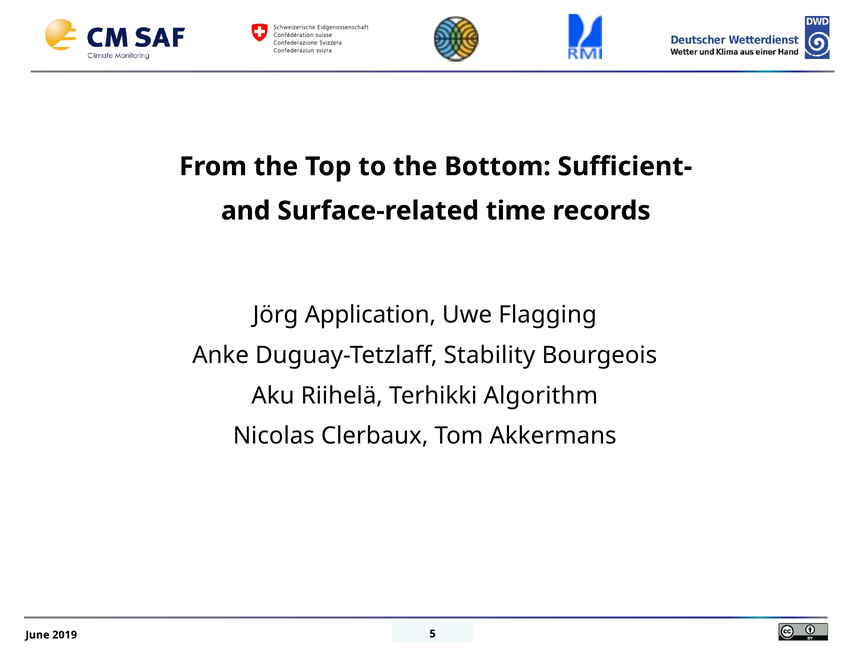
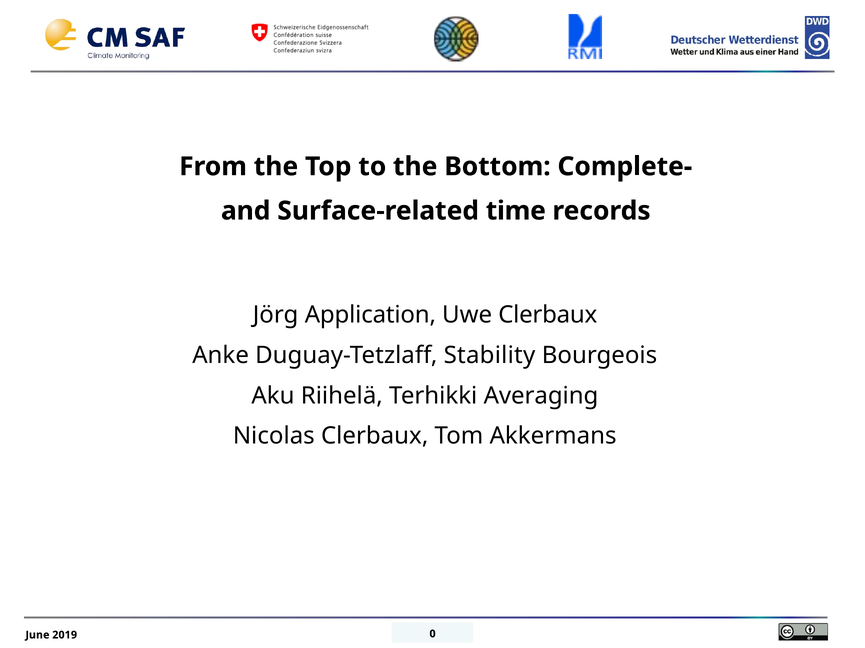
Sufficient-: Sufficient- -> Complete- (625, 167)
Uwe Flagging: Flagging -> Clerbaux (548, 315)
Algorithm: Algorithm -> Averaging (541, 396)
5: 5 -> 0 (433, 635)
